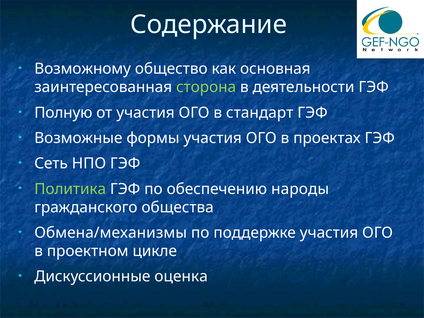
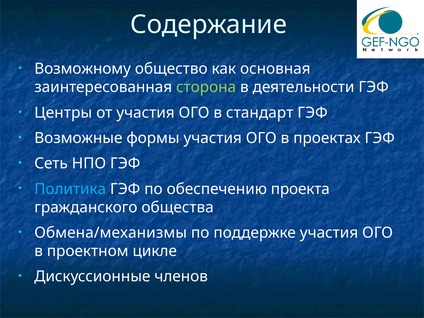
Полную: Полную -> Центры (63, 113)
Политика colour: light green -> light blue (70, 189)
народы: народы -> проекта (300, 189)
оценка: оценка -> членов (181, 277)
